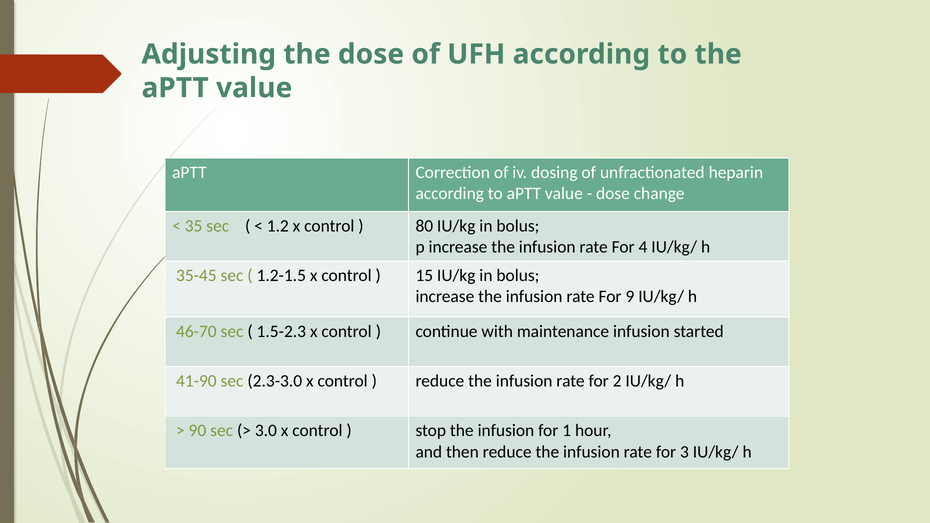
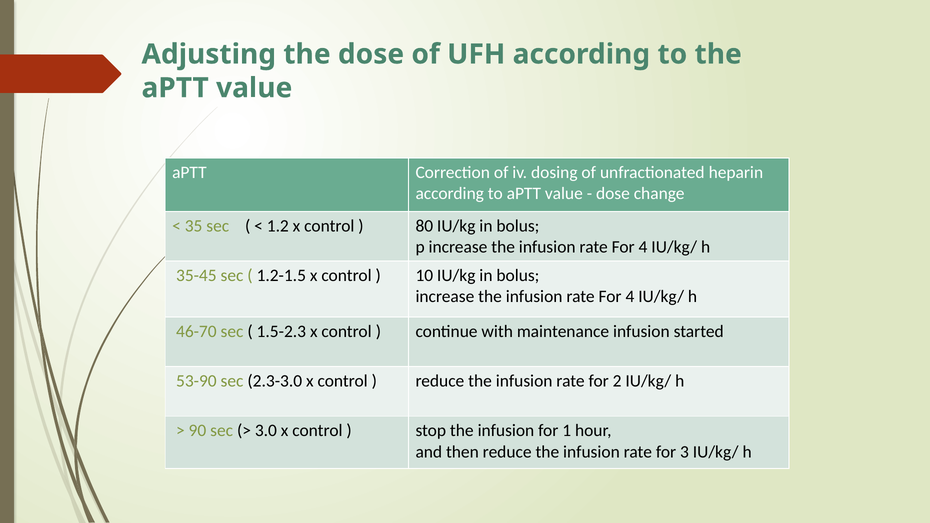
15: 15 -> 10 (424, 275)
9: 9 -> 4 (630, 297)
41-90: 41-90 -> 53-90 (196, 381)
